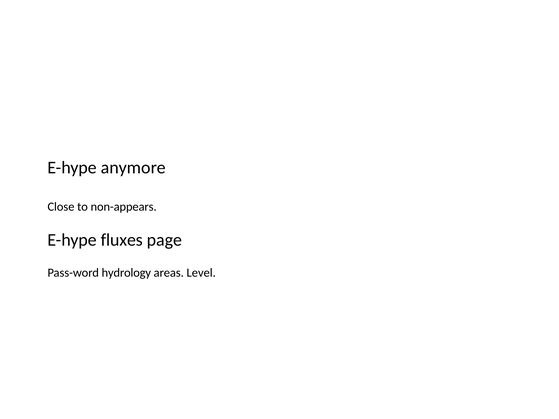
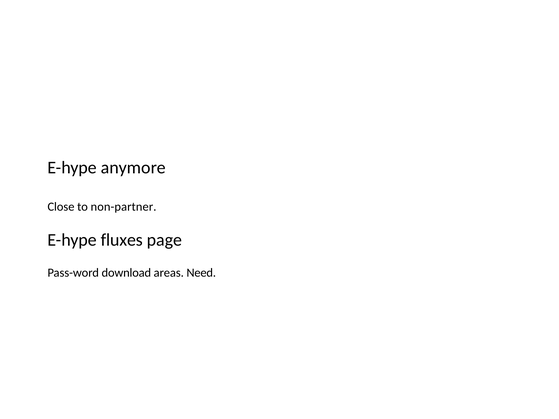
non-appears: non-appears -> non-partner (124, 207)
hydrology: hydrology -> download (126, 273)
Level: Level -> Need (201, 273)
